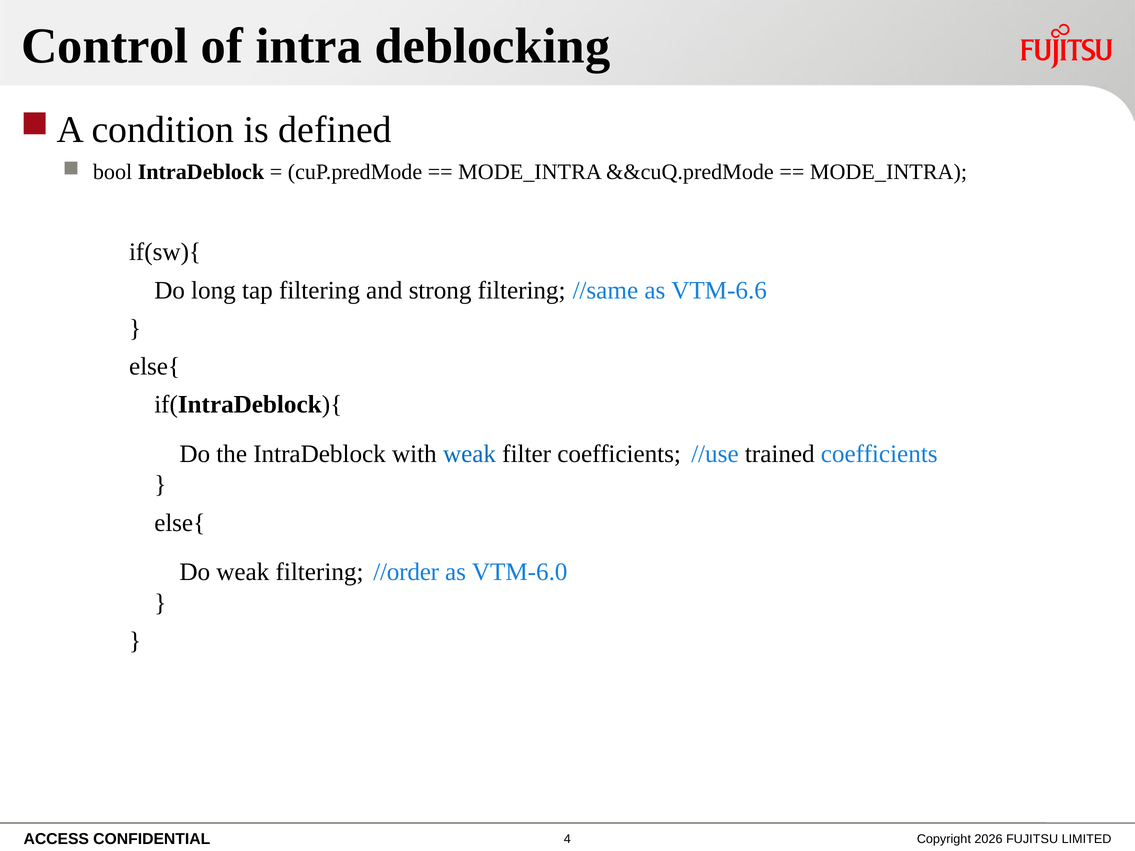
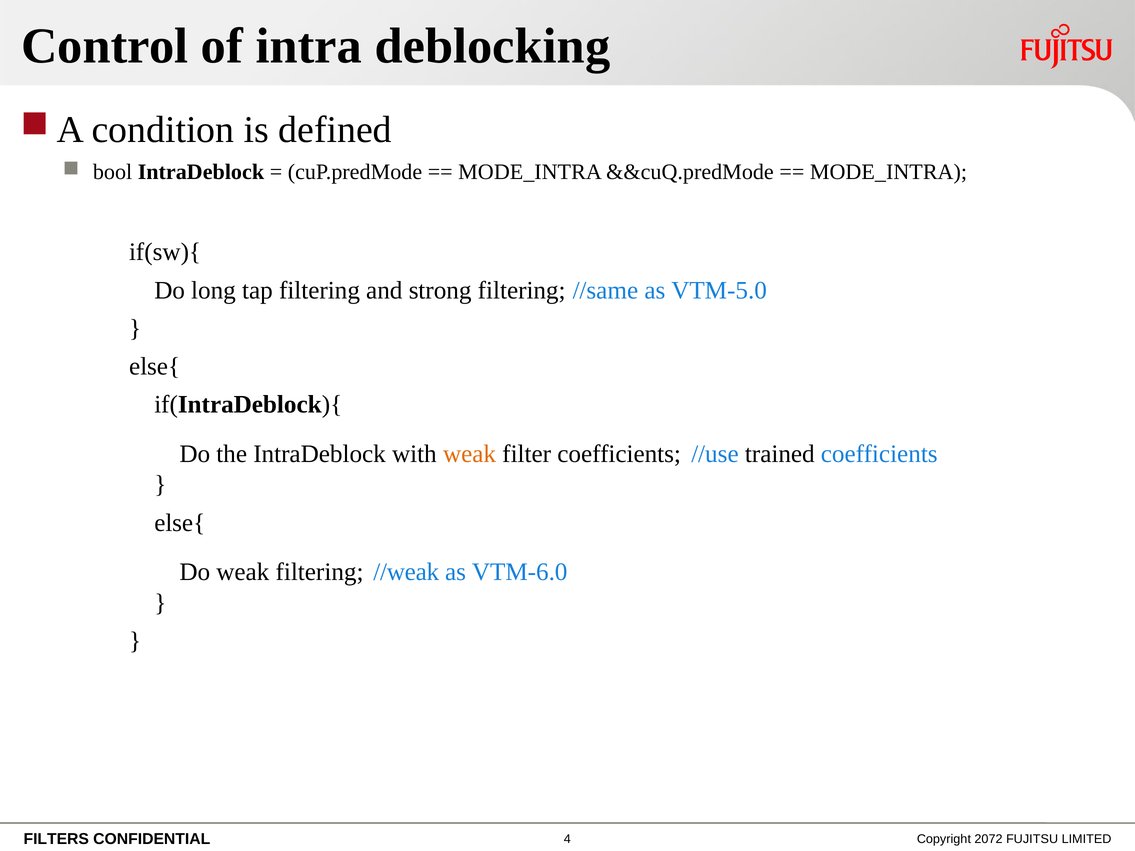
VTM-6.6: VTM-6.6 -> VTM-5.0 (719, 290)
weak colour: blue -> orange (470, 454)
//order: //order -> //weak (406, 572)
ACCESS: ACCESS -> FILTERS (56, 839)
2026: 2026 -> 2072 (989, 839)
